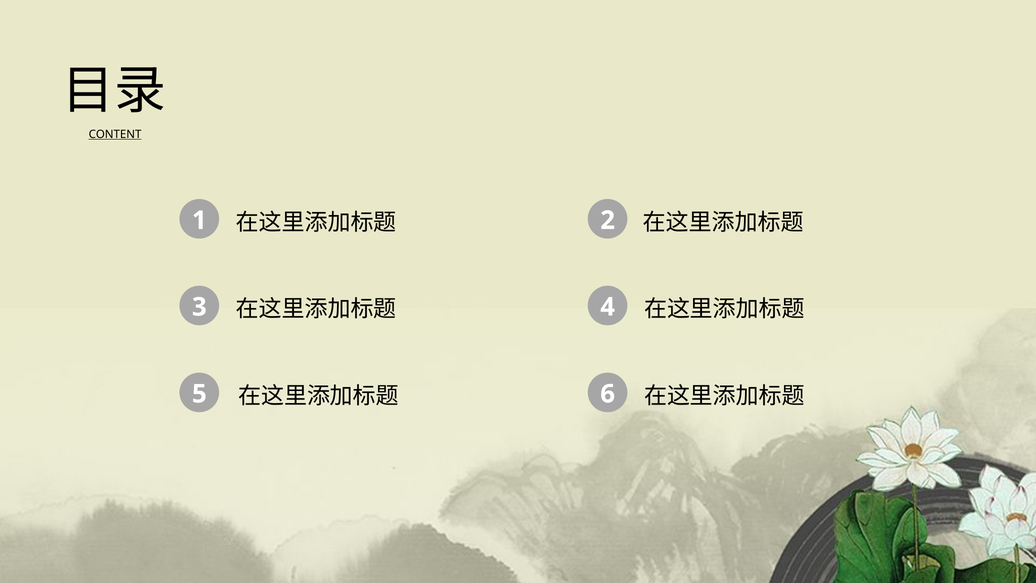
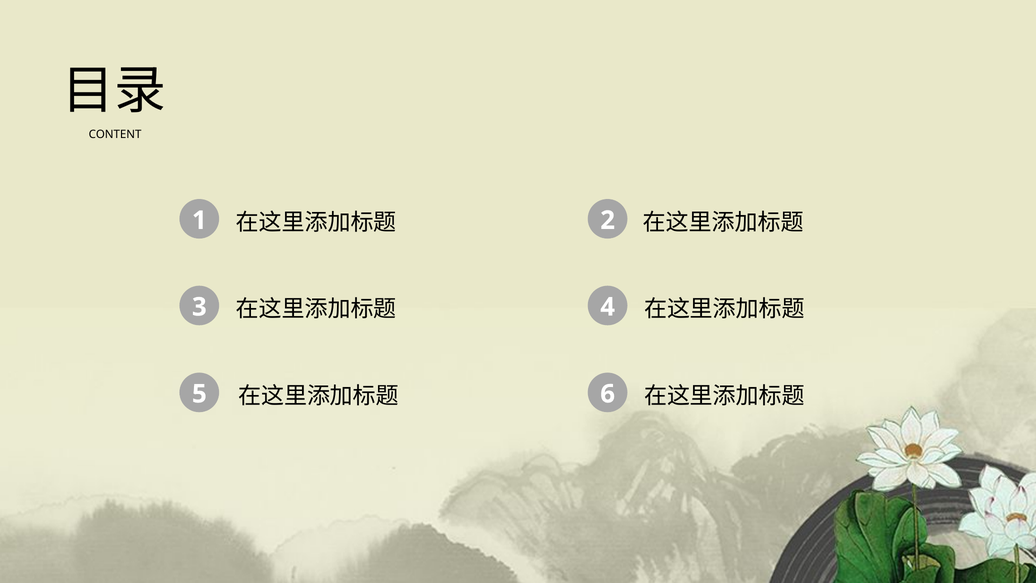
CONTENT underline: present -> none (115, 134)
